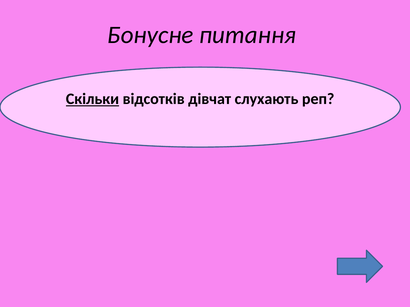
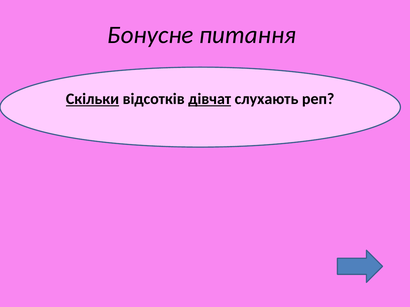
дівчат underline: none -> present (210, 99)
